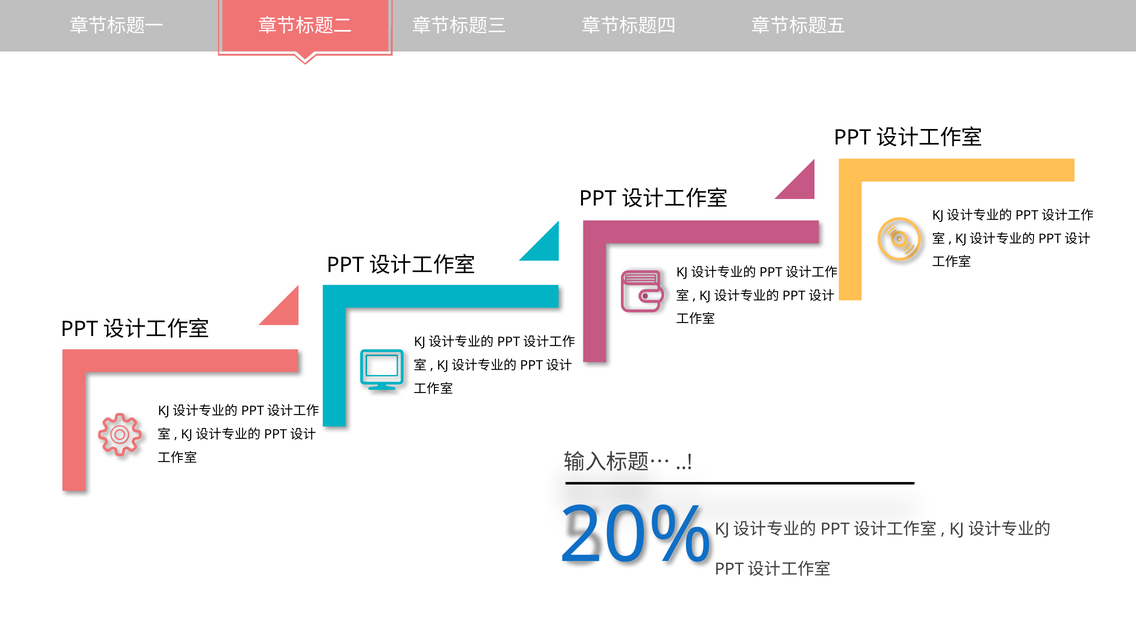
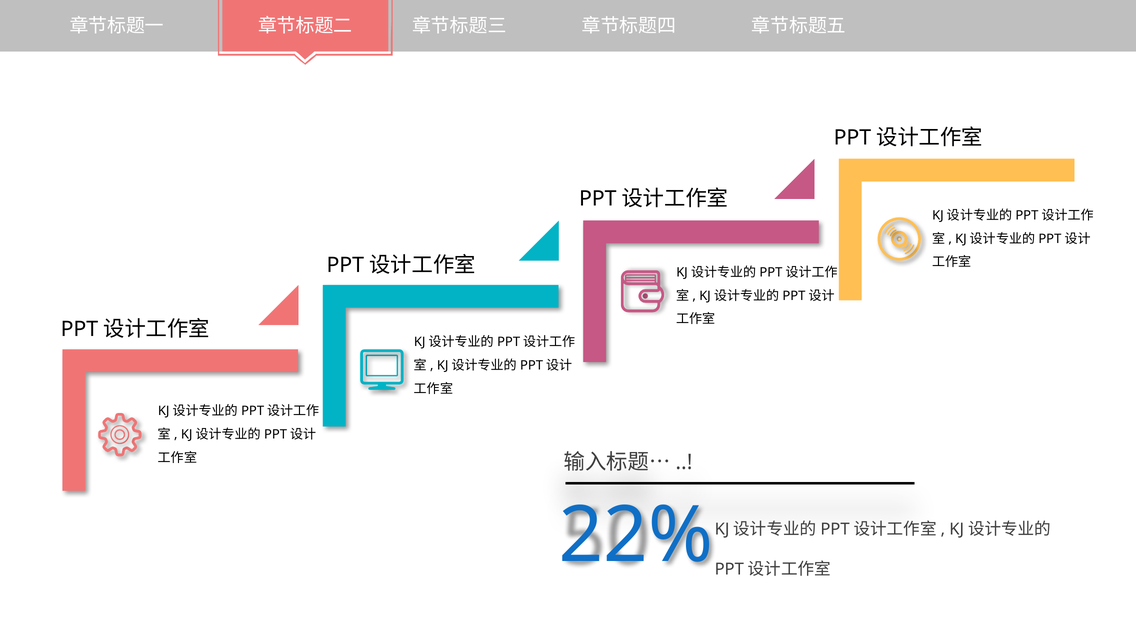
20%: 20% -> 22% (636, 536)
